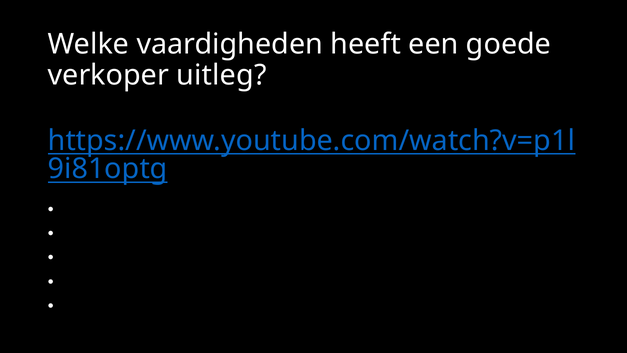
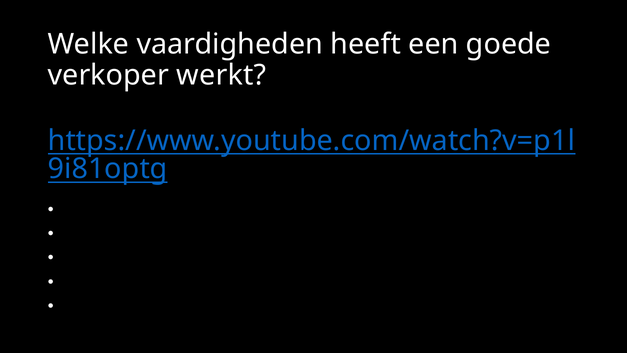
uitleg: uitleg -> werkt (221, 75)
